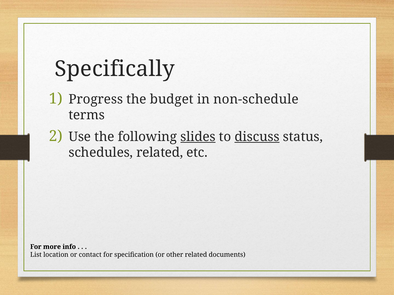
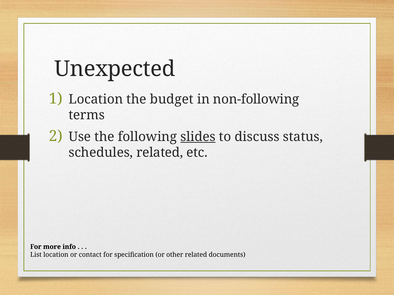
Specifically: Specifically -> Unexpected (115, 69)
Progress: Progress -> Location (96, 100)
non-schedule: non-schedule -> non-following (256, 100)
discuss underline: present -> none (257, 137)
